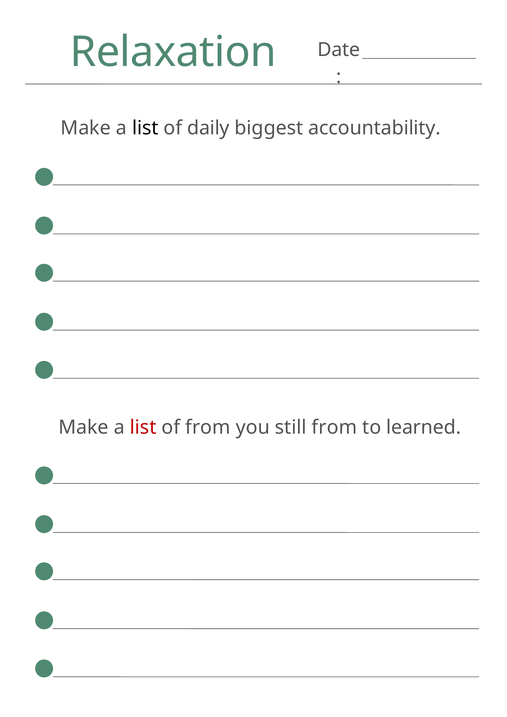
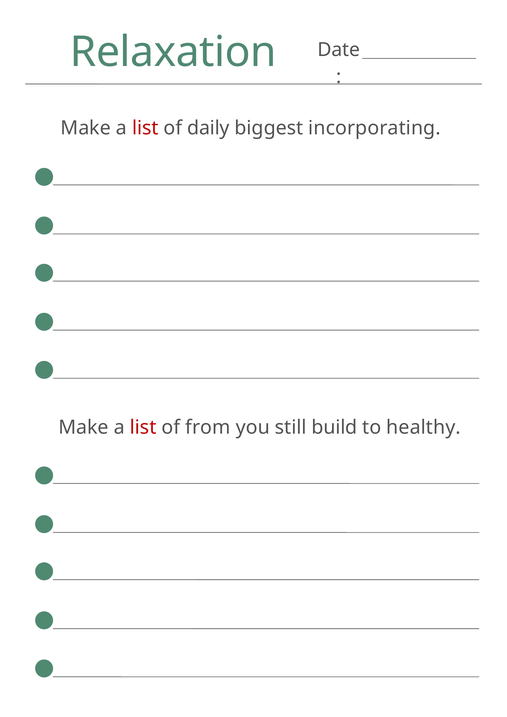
list colour: black -> red (145, 128)
accountability: accountability -> incorporating (374, 128)
still from: from -> build (334, 428)
learned: learned -> healthy (423, 428)
